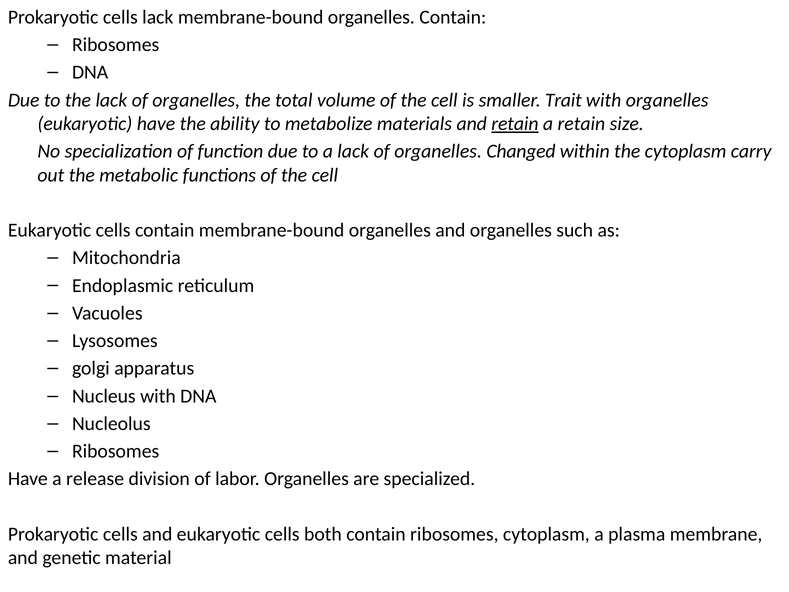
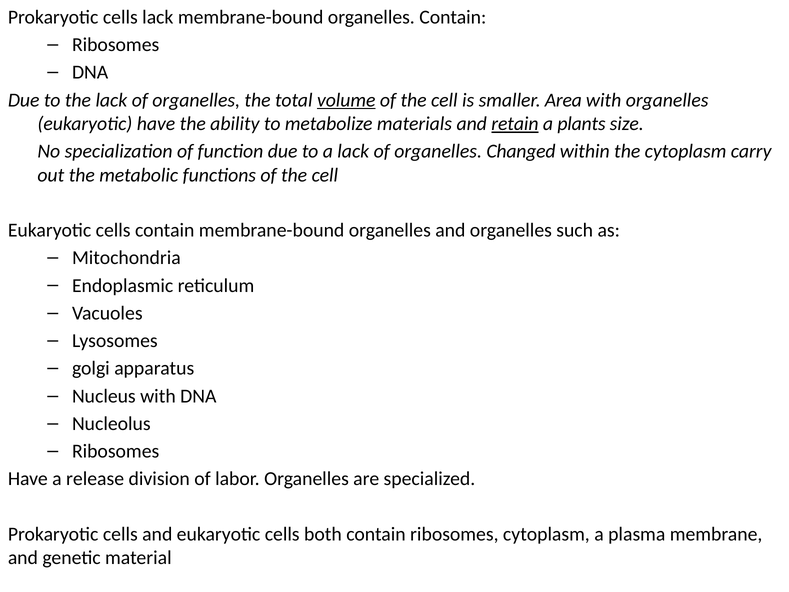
volume underline: none -> present (346, 100)
Trait: Trait -> Area (563, 100)
a retain: retain -> plants (582, 124)
